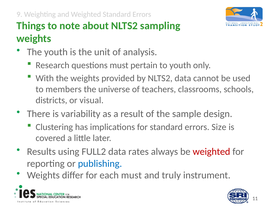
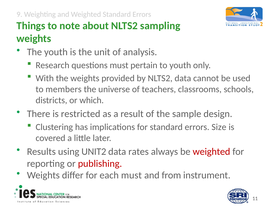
visual: visual -> which (92, 100)
variability: variability -> restricted (81, 114)
FULL2: FULL2 -> UNIT2 (94, 152)
publishing colour: blue -> red (100, 164)
truly: truly -> from (171, 175)
